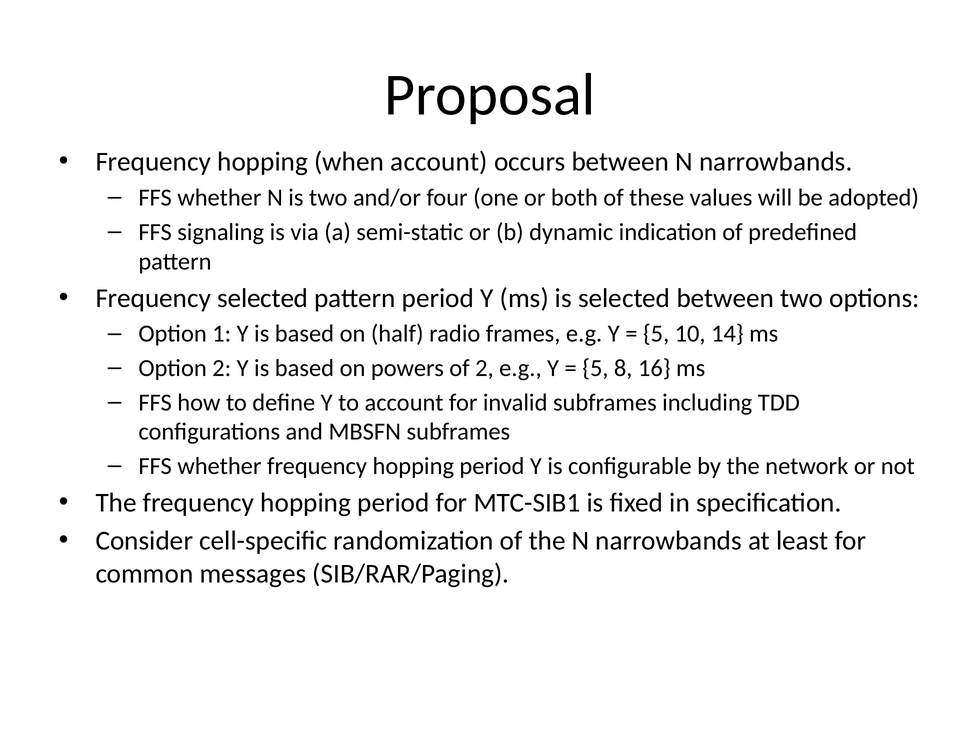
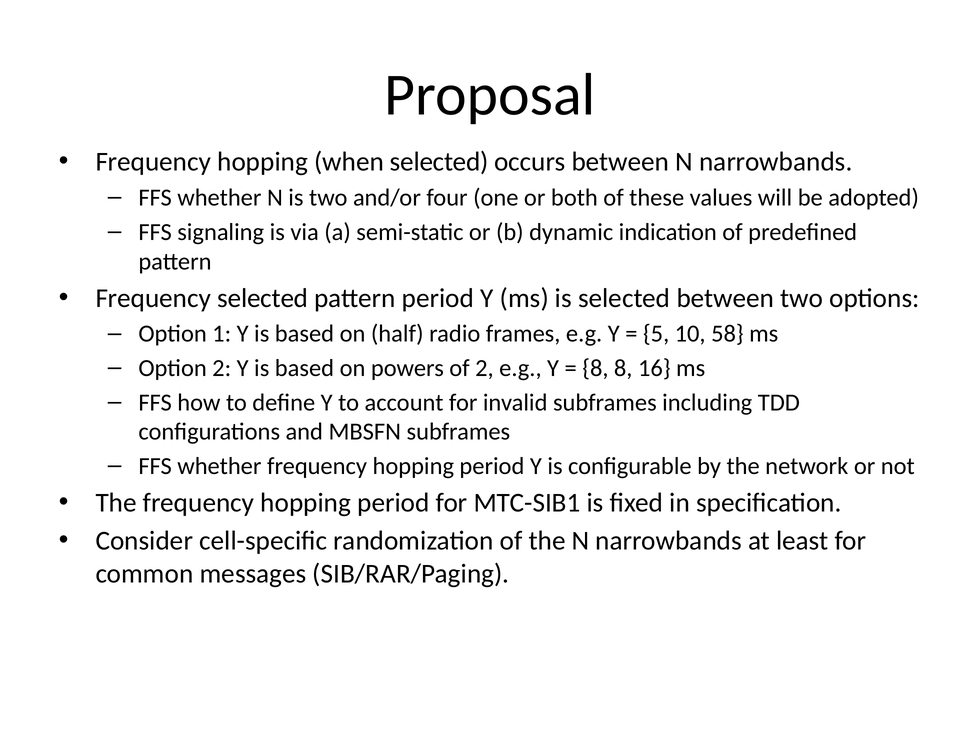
when account: account -> selected (439, 162)
14: 14 -> 58 (727, 334)
5: 5 -> 8 (595, 368)
